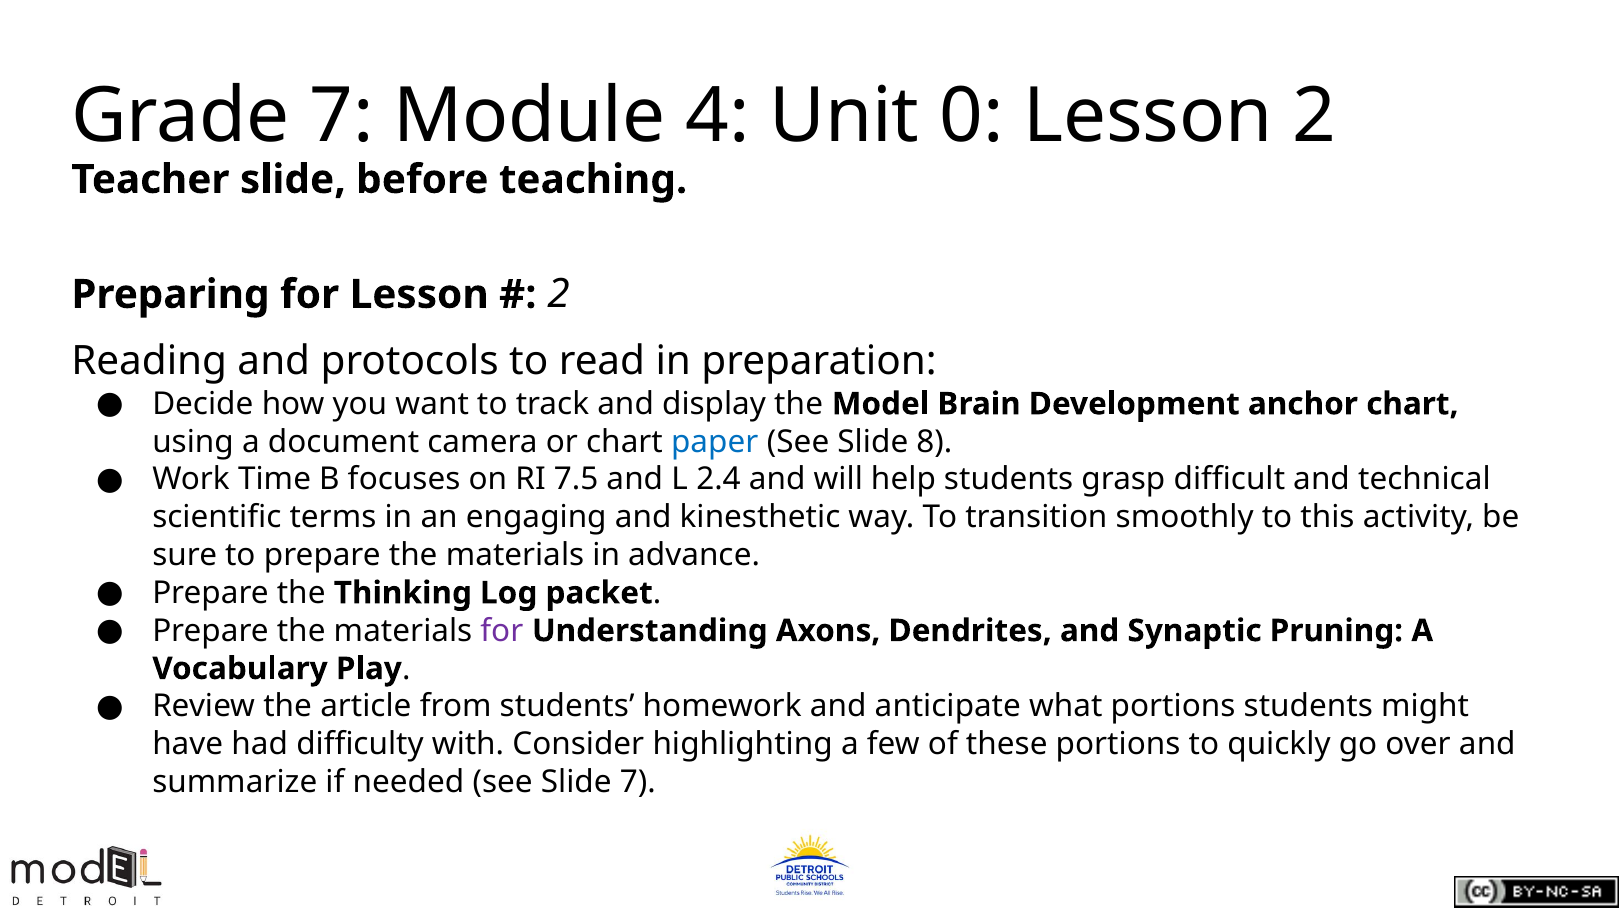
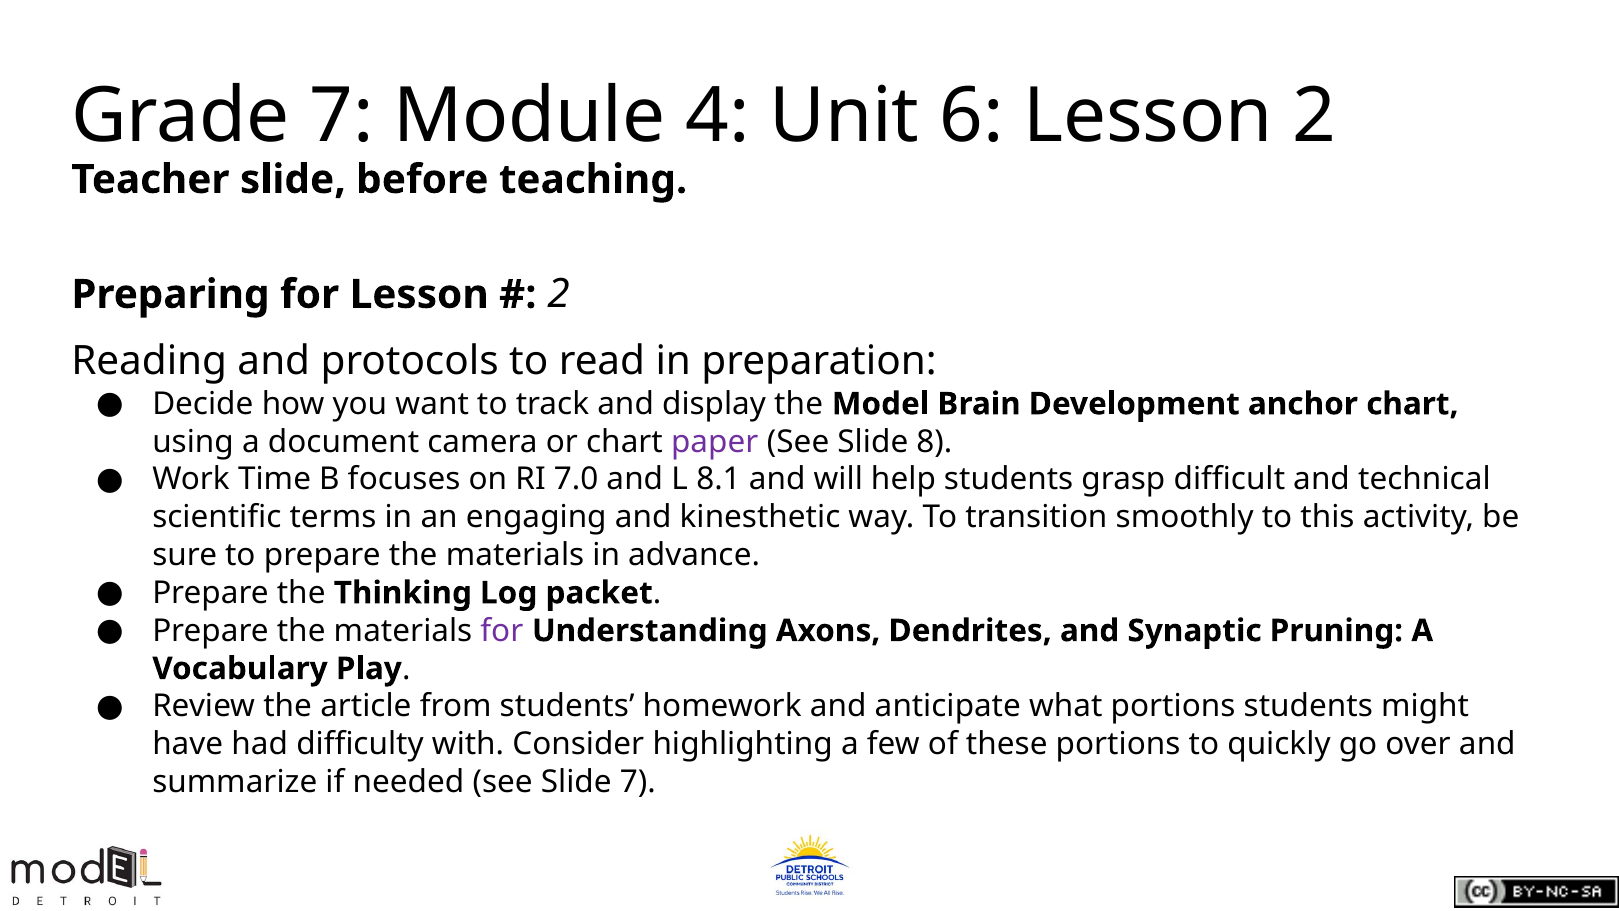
0: 0 -> 6 (971, 116)
paper colour: blue -> purple (715, 442)
7.5: 7.5 -> 7.0 (576, 479)
2.4: 2.4 -> 8.1 (718, 479)
